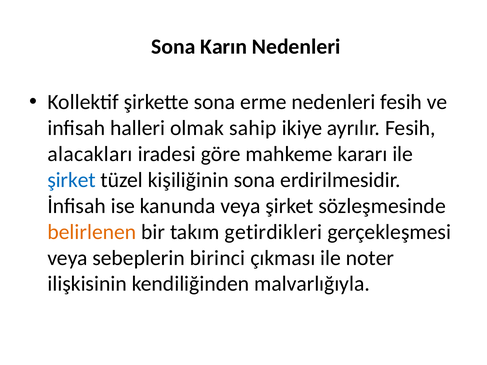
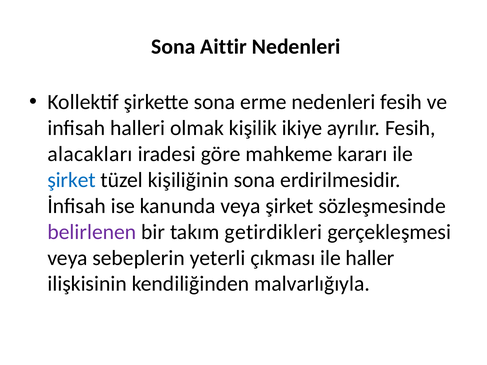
Karın: Karın -> Aittir (224, 47)
sahip: sahip -> kişilik (253, 128)
belirlenen colour: orange -> purple (92, 232)
birinci: birinci -> yeterli (218, 258)
noter: noter -> haller (370, 258)
